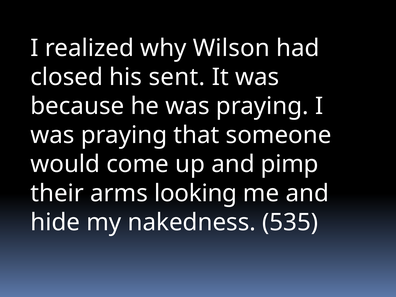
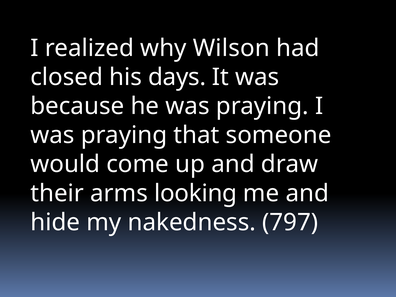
sent: sent -> days (177, 77)
pimp: pimp -> draw (290, 164)
535: 535 -> 797 (290, 222)
